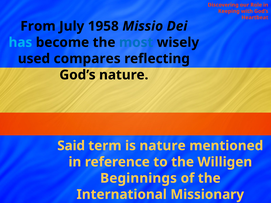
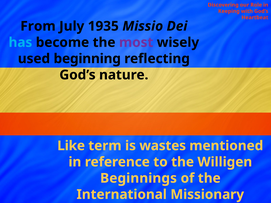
1958: 1958 -> 1935 (103, 26)
most colour: blue -> purple (136, 42)
compares: compares -> beginning (87, 59)
Said: Said -> Like (71, 146)
is nature: nature -> wastes (163, 146)
